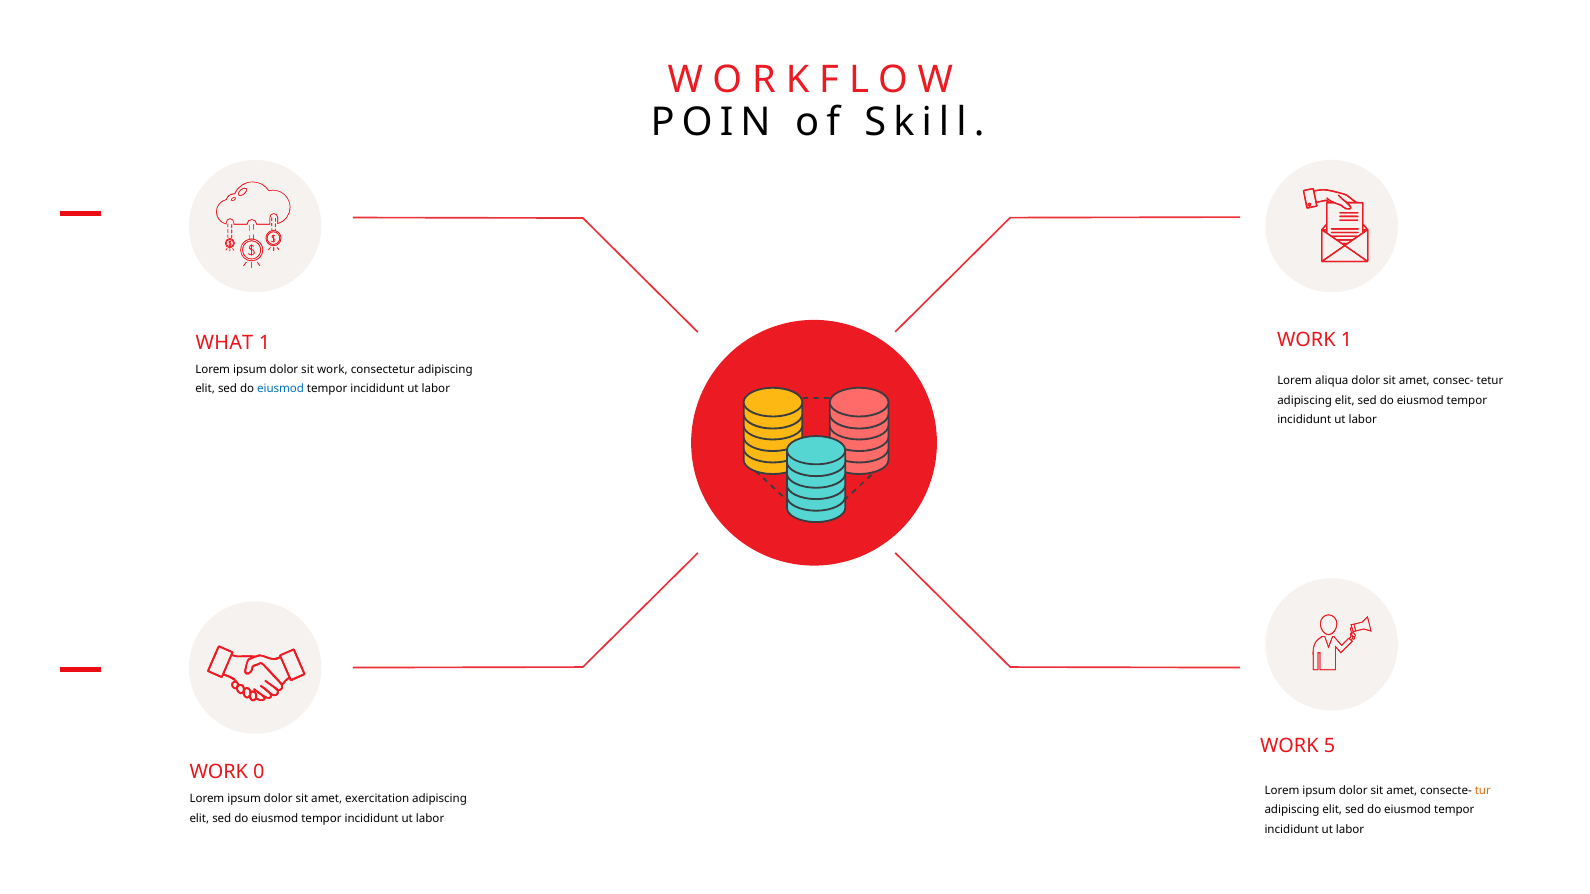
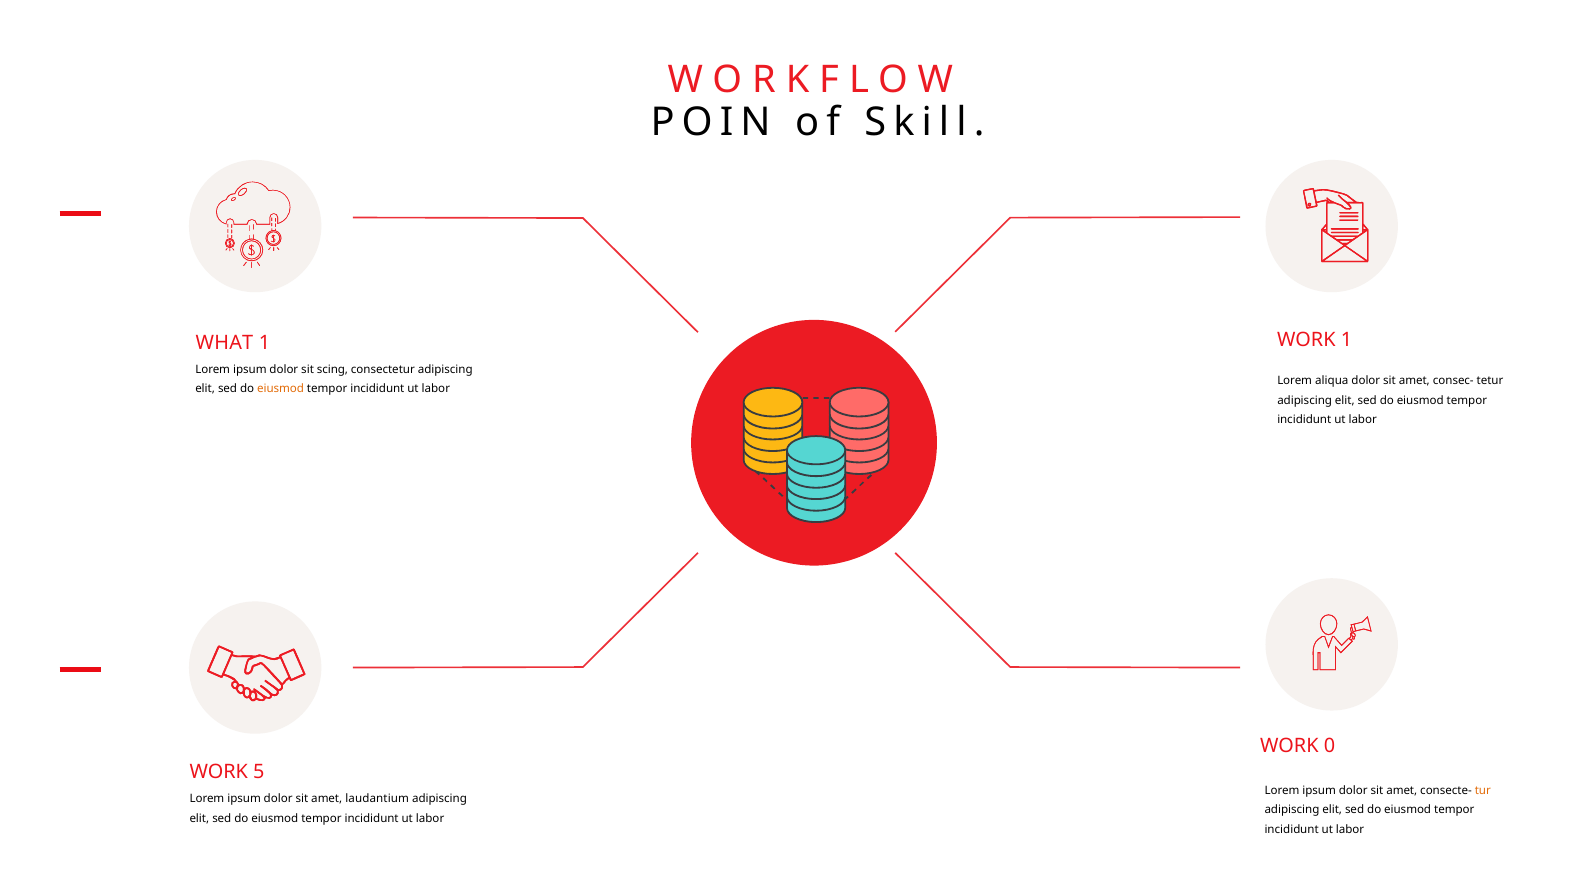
sit work: work -> scing (332, 370)
eiusmod colour: blue -> orange (281, 389)
5: 5 -> 0 (1329, 746)
0: 0 -> 5 (259, 773)
exercitation: exercitation -> laudantium (377, 799)
